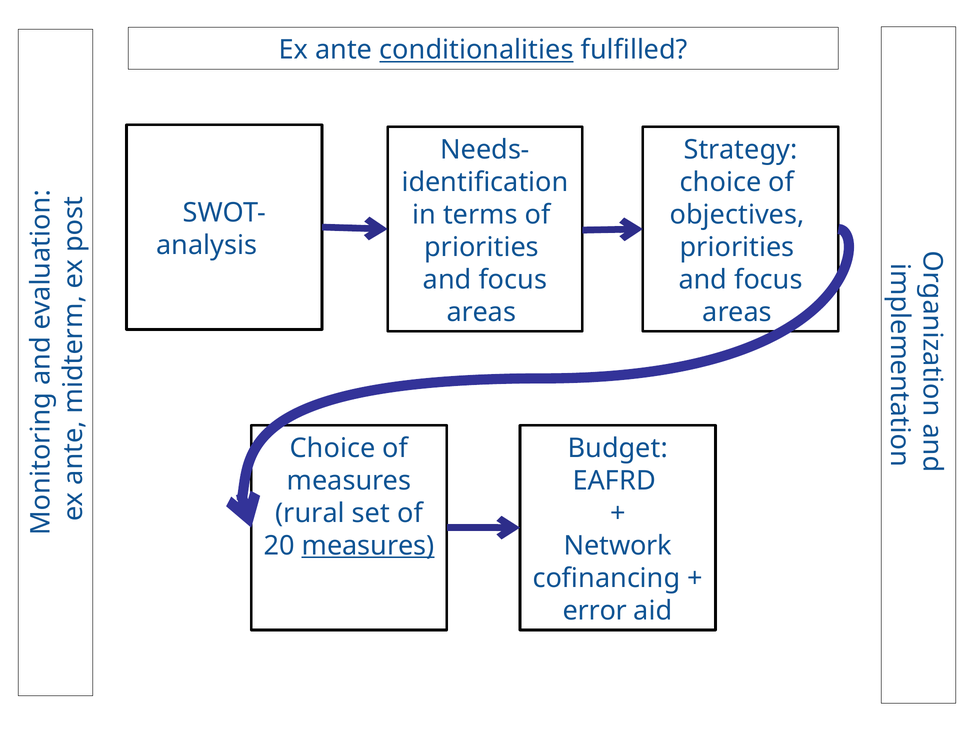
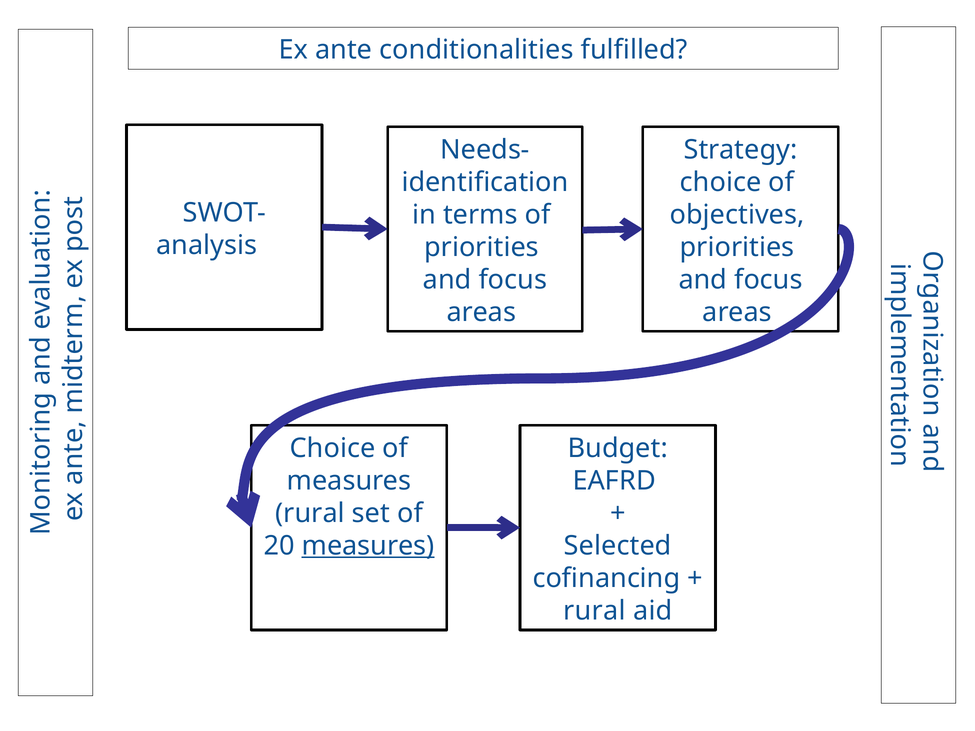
conditionalities underline: present -> none (476, 50)
Network: Network -> Selected (618, 546)
error: error -> rural (595, 611)
